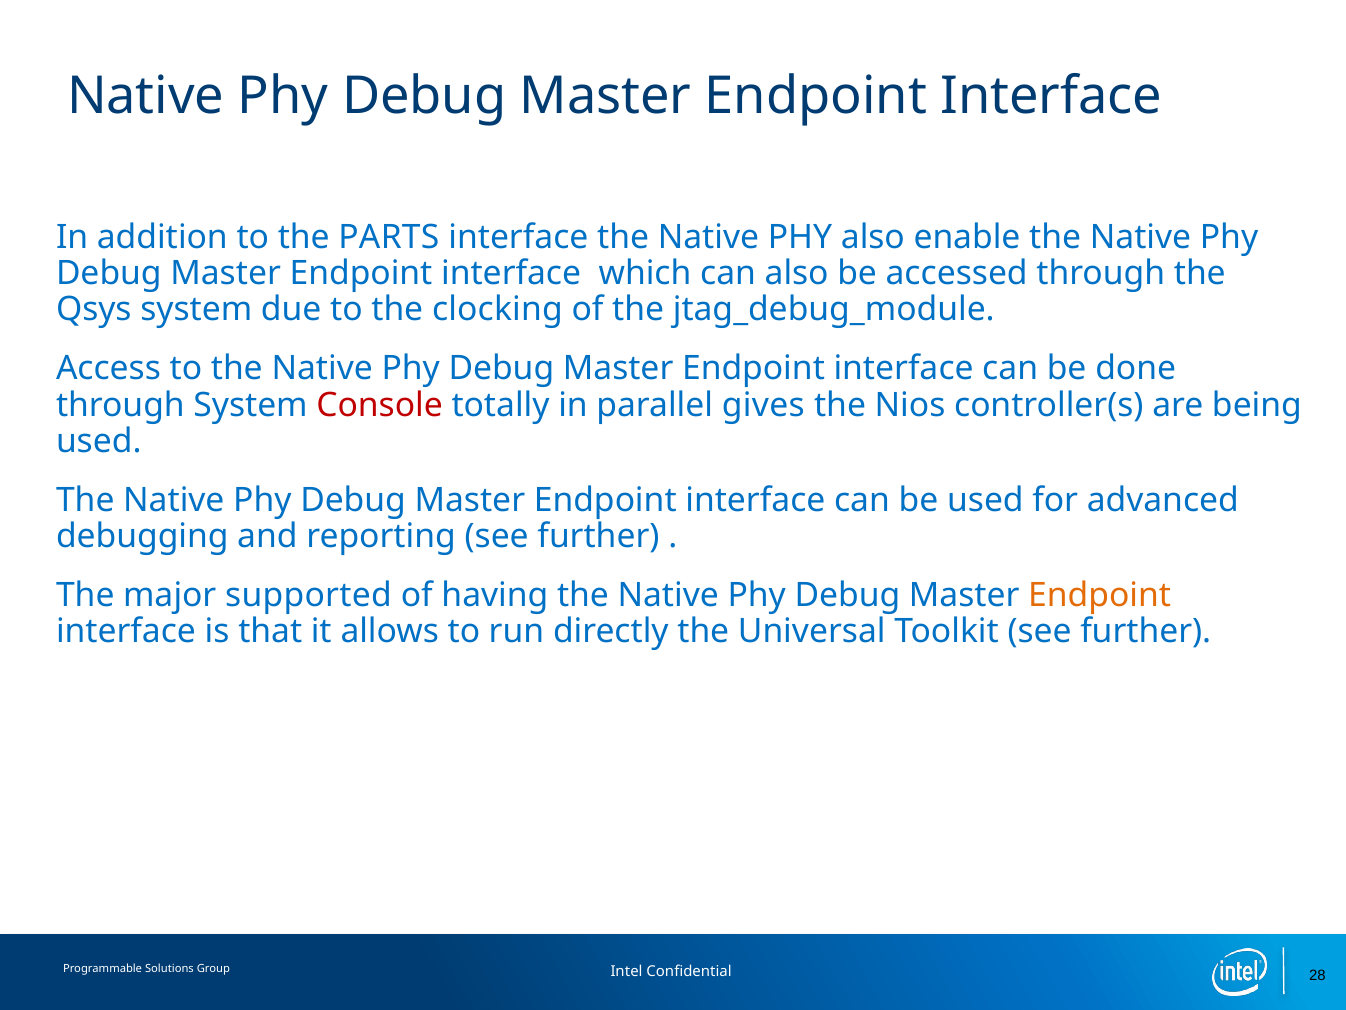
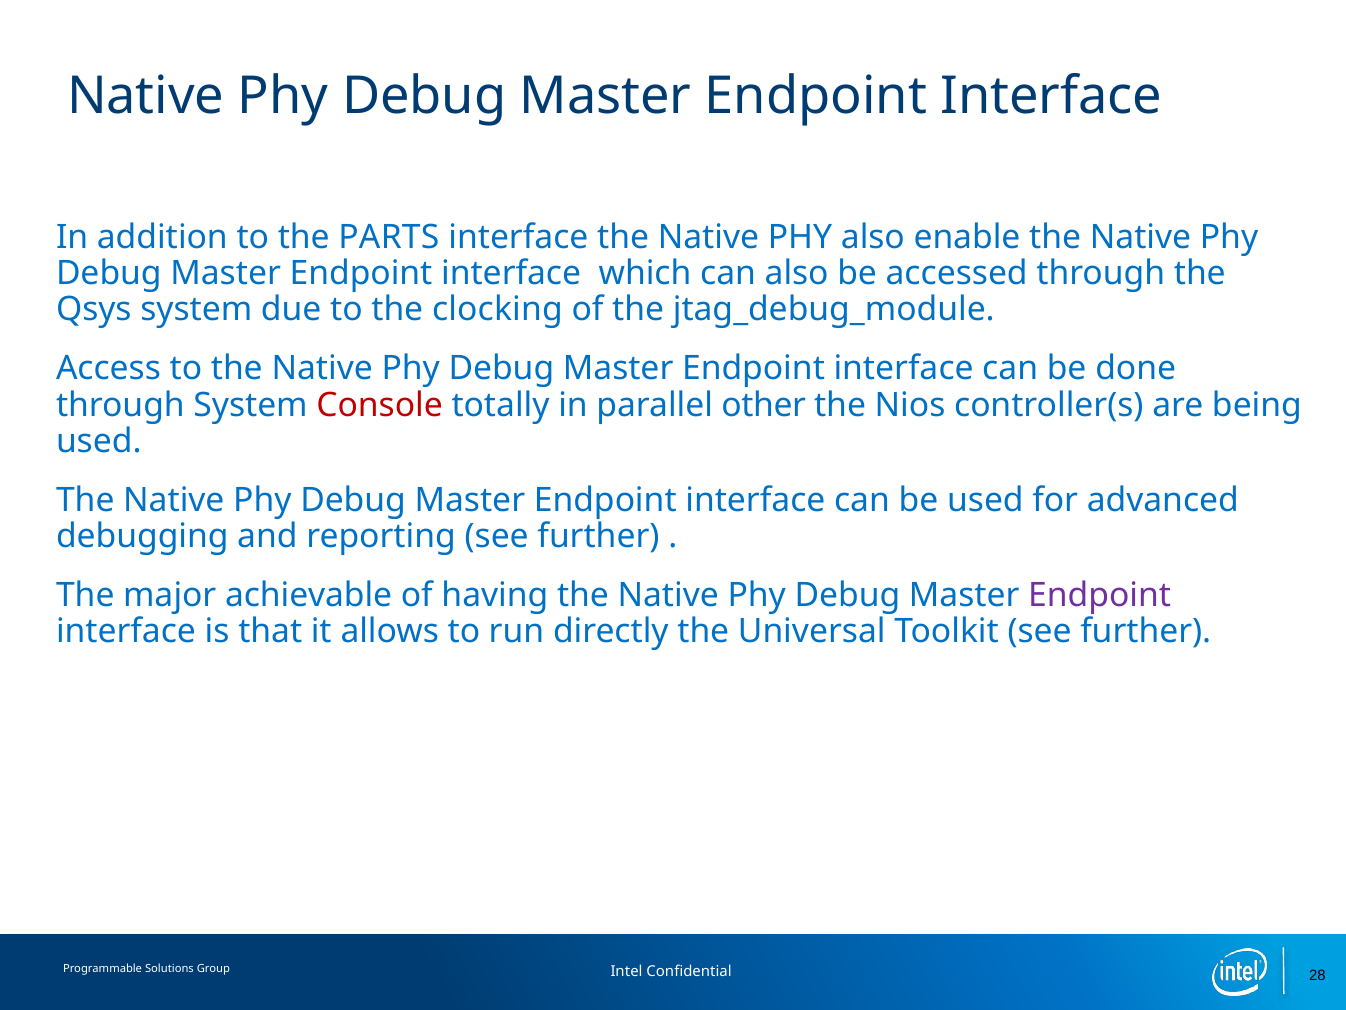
gives: gives -> other (764, 405)
supported: supported -> achievable (309, 595)
Endpoint colour: orange -> purple (1100, 595)
